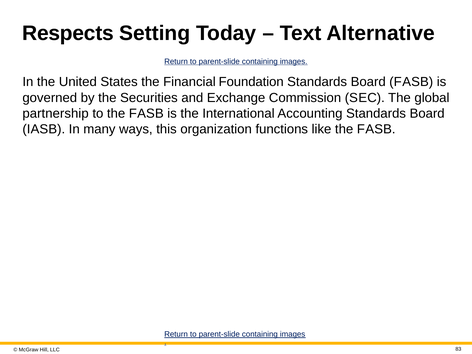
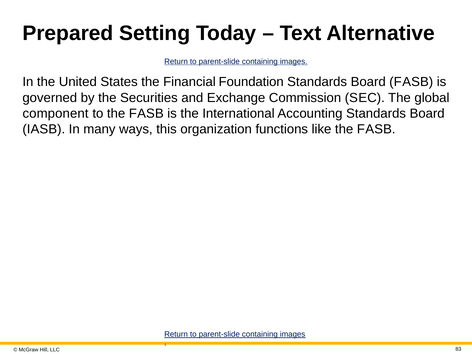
Respects: Respects -> Prepared (68, 33)
partnership: partnership -> component (56, 113)
